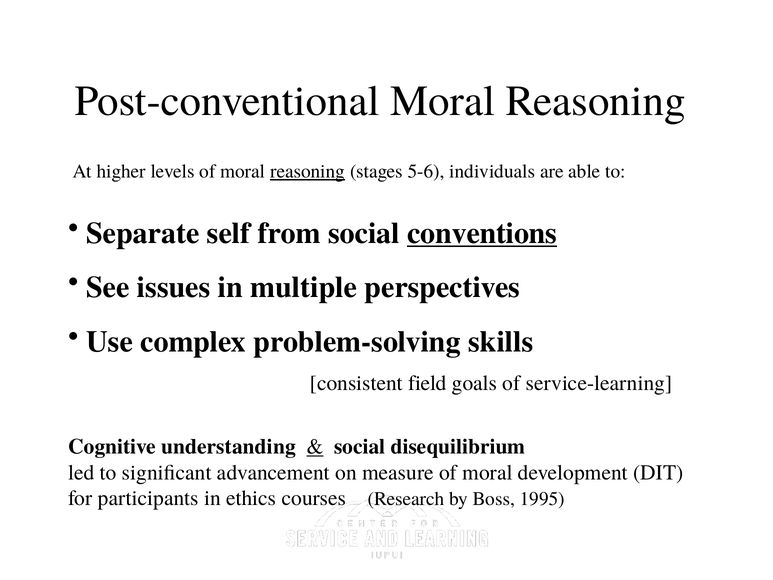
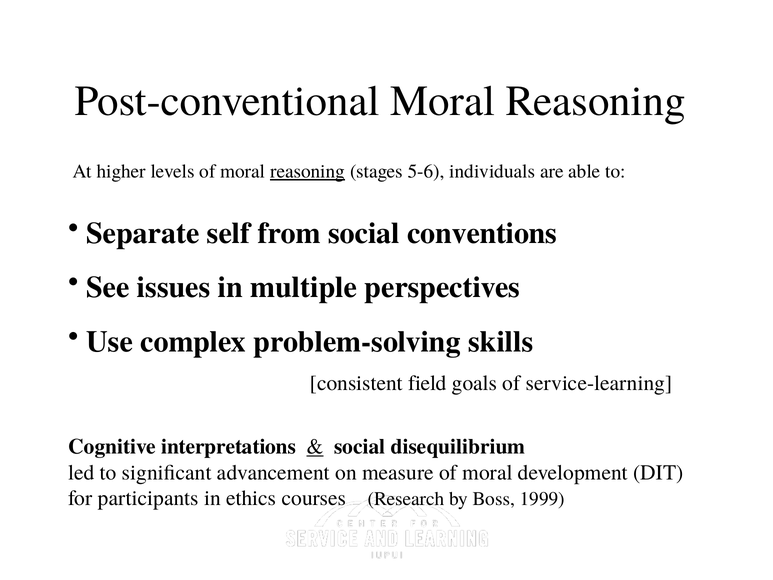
conventions underline: present -> none (482, 233)
understanding: understanding -> interpretations (229, 446)
1995: 1995 -> 1999 (542, 499)
